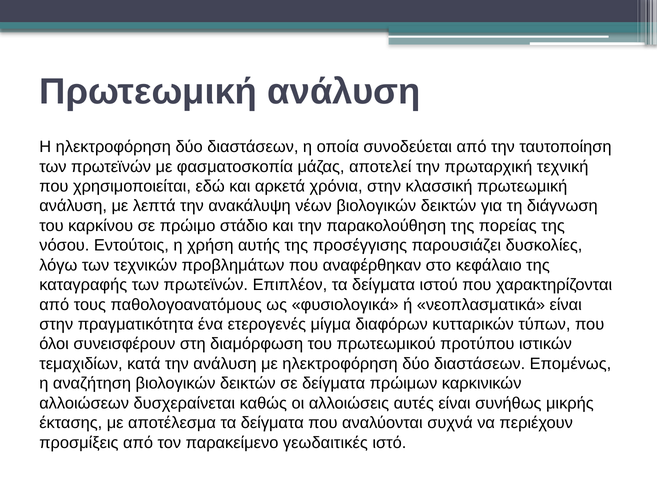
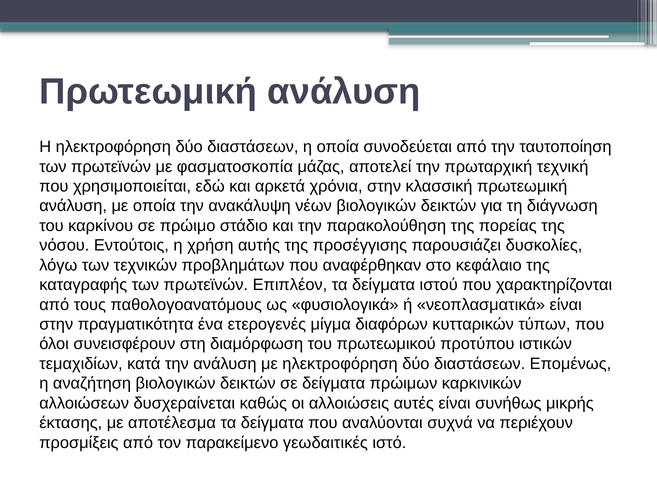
με λεπτά: λεπτά -> οποία (154, 206)
